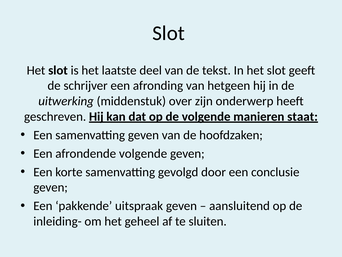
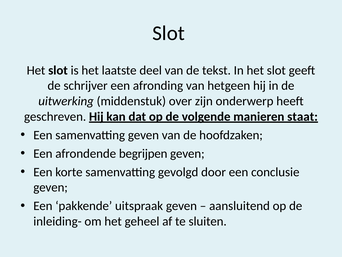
afrondende volgende: volgende -> begrijpen (143, 153)
